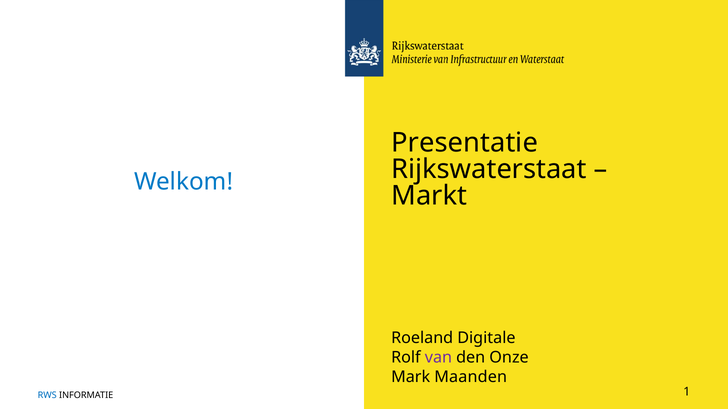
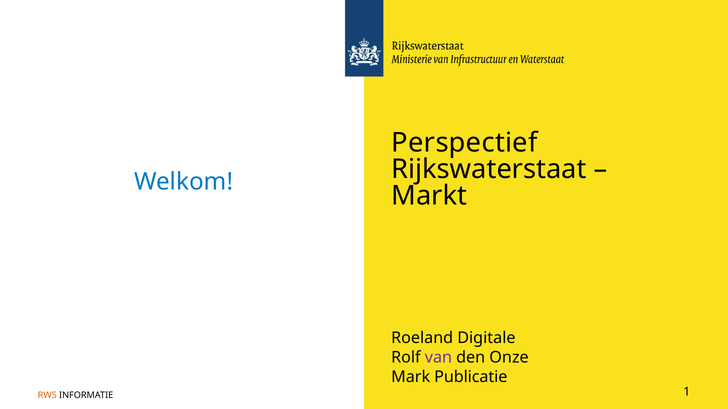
Presentatie: Presentatie -> Perspectief (465, 143)
Maanden: Maanden -> Publicatie (471, 377)
RWS colour: blue -> orange (47, 396)
